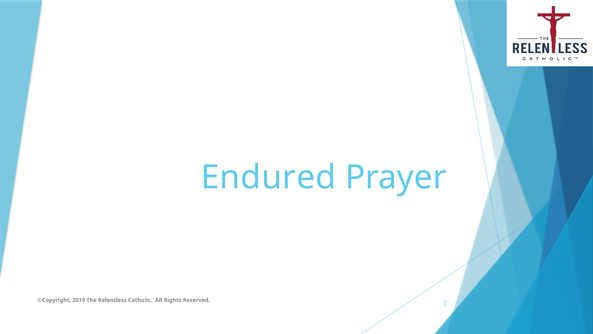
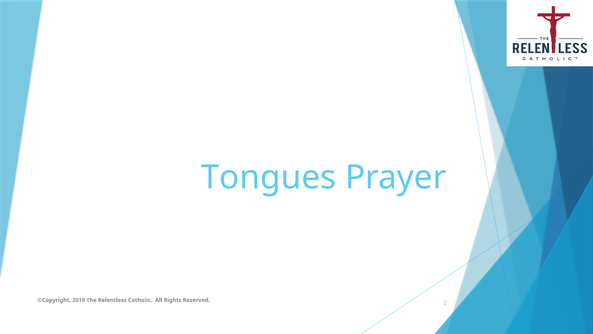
Endured: Endured -> Tongues (268, 177)
